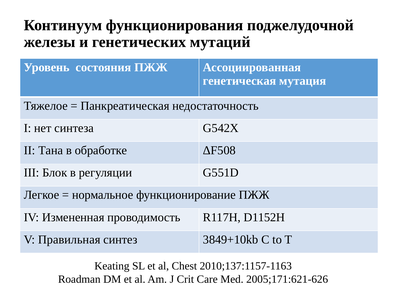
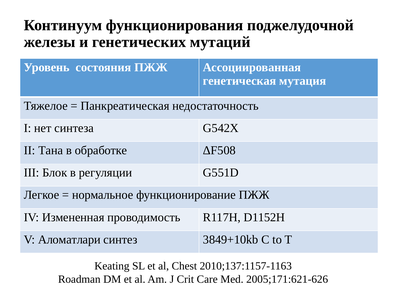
Правильная: Правильная -> Аломатлари (69, 239)
